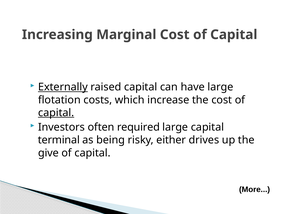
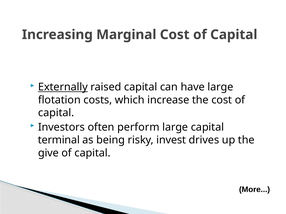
capital underline: present -> none (56, 113)
required: required -> perform (138, 127)
either: either -> invest (171, 140)
